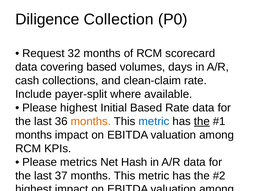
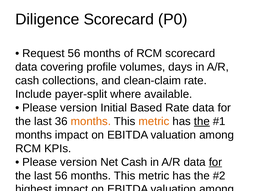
Diligence Collection: Collection -> Scorecard (119, 19)
Request 32: 32 -> 56 (74, 53)
covering based: based -> profile (102, 67)
highest: highest -> version (79, 108)
metric colour: blue -> orange (154, 121)
metrics: metrics -> version (79, 162)
Net Hash: Hash -> Cash (134, 162)
for underline: none -> present (215, 162)
last 37: 37 -> 56 (61, 176)
